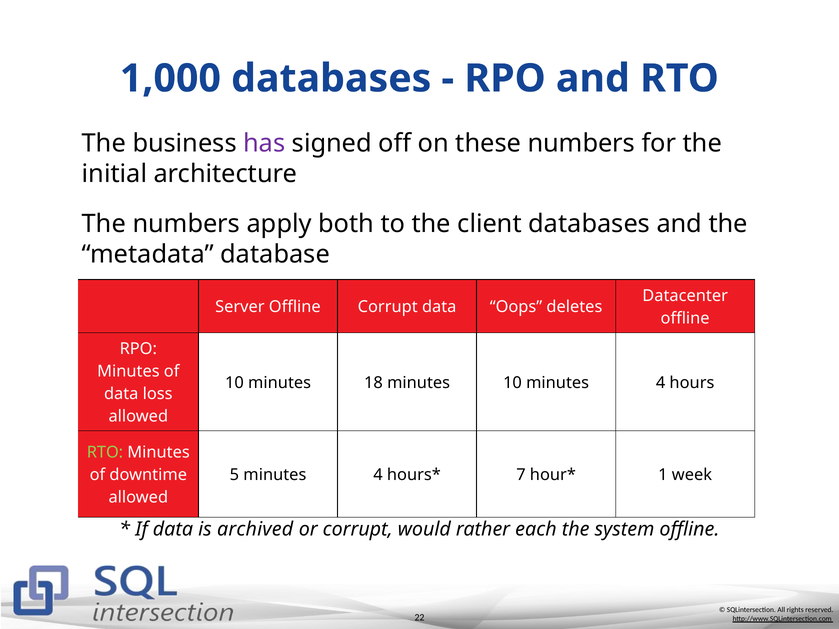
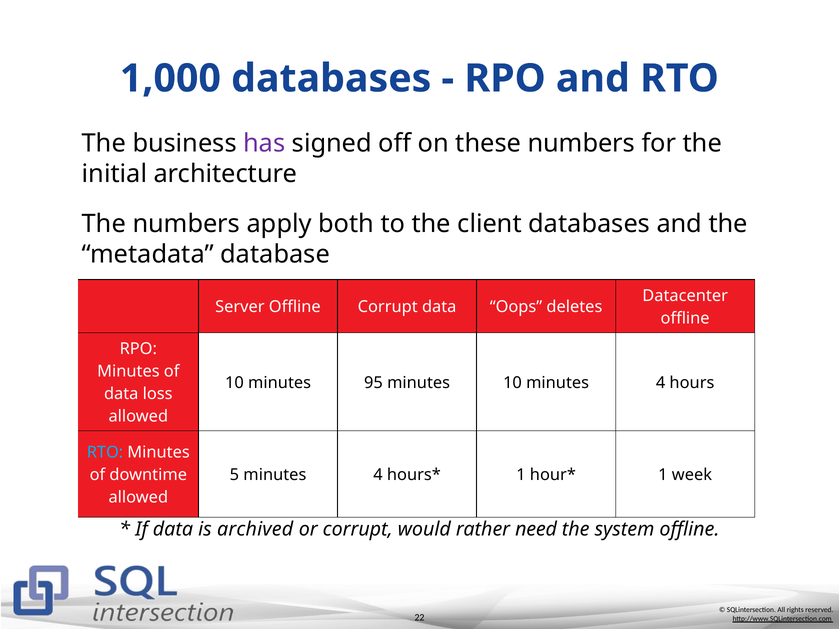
18: 18 -> 95 (373, 383)
RTO colour: light green -> light blue (105, 453)
7: 7 -> 1 (521, 475)
each: each -> need (536, 529)
